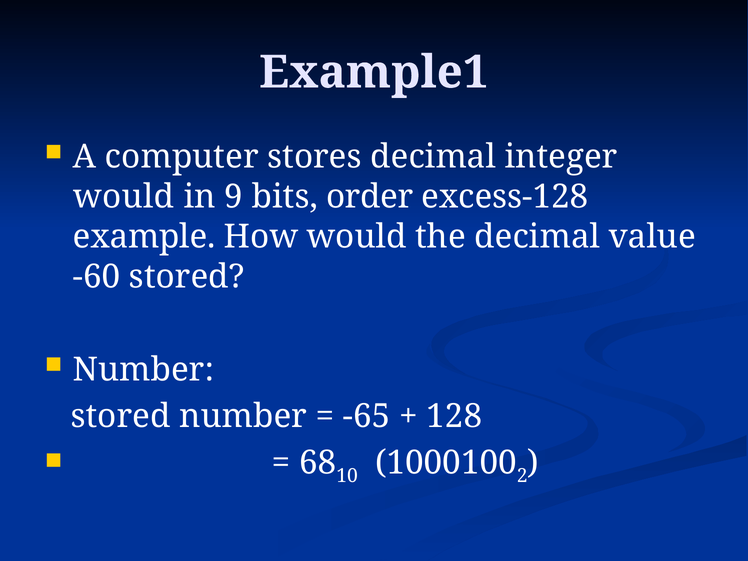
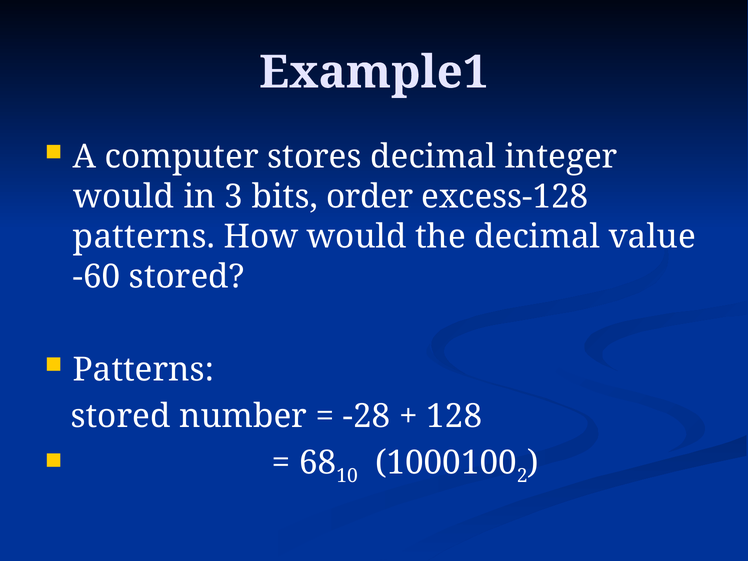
9: 9 -> 3 (234, 197)
example: example -> patterns (144, 237)
Number: Number -> Patterns (144, 370)
-65: -65 -> -28 (367, 416)
